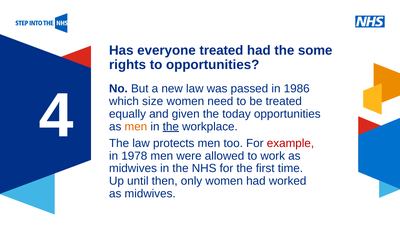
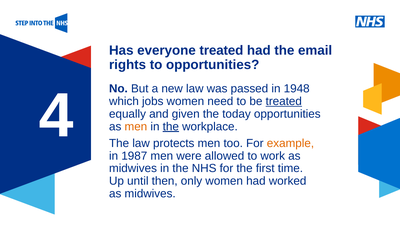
some: some -> email (315, 50)
1986: 1986 -> 1948 (297, 89)
size: size -> jobs (153, 101)
treated underline: none -> present (284, 101)
example colour: red -> orange (290, 143)
1978: 1978 -> 1987 (134, 156)
